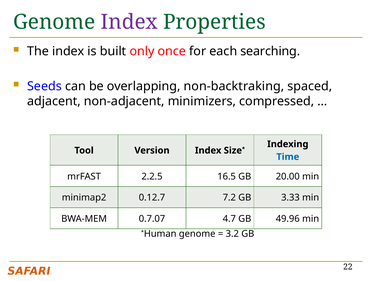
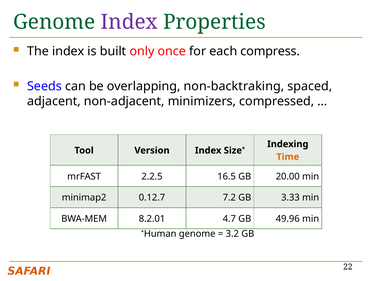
searching: searching -> compress (270, 51)
Time colour: blue -> orange (288, 157)
0.7.07: 0.7.07 -> 8.2.01 (152, 219)
